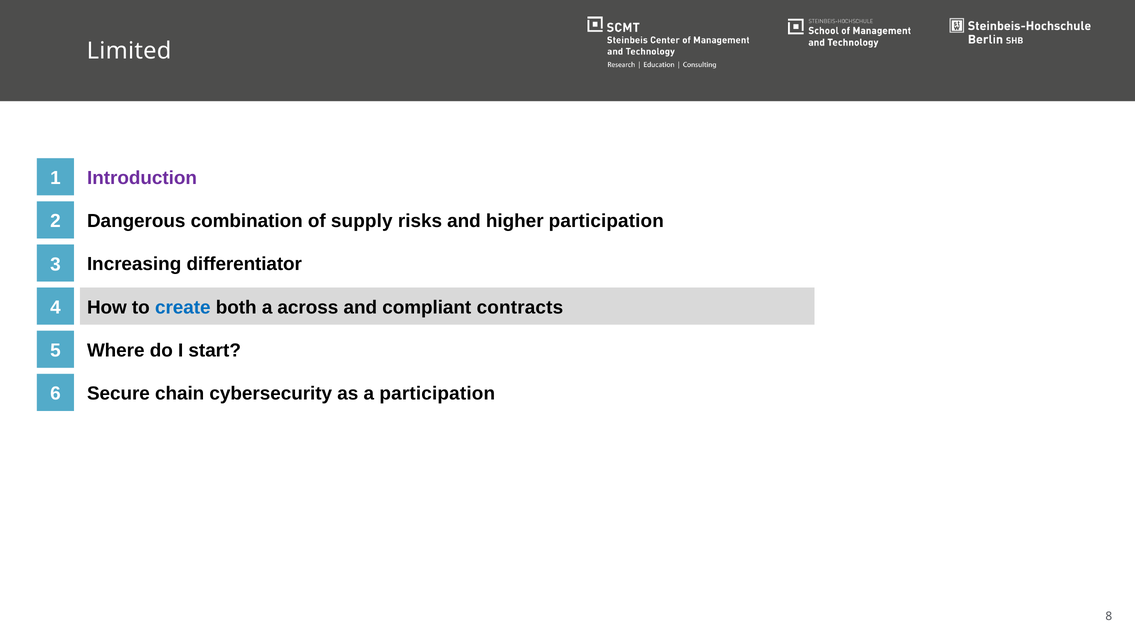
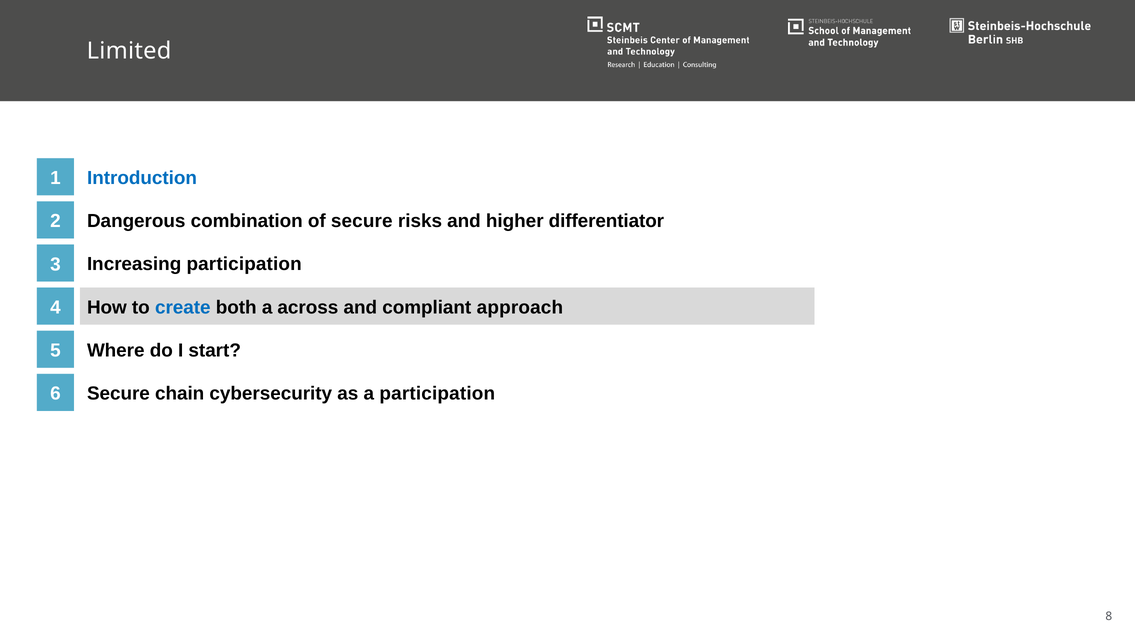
Introduction colour: purple -> blue (142, 178)
of supply: supply -> secure (362, 221)
higher participation: participation -> differentiator (606, 221)
Increasing differentiator: differentiator -> participation (244, 264)
contracts: contracts -> approach (520, 308)
